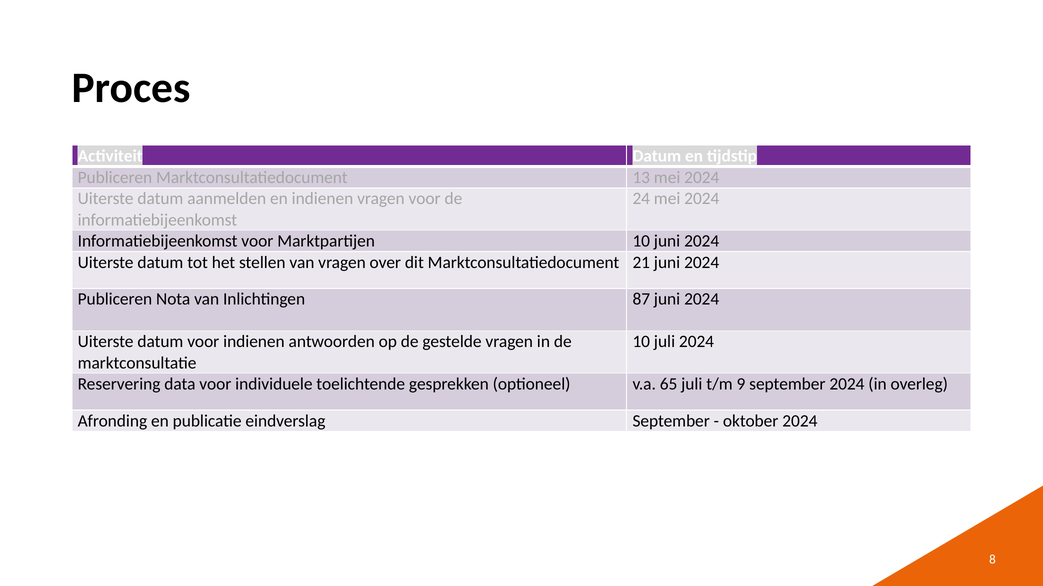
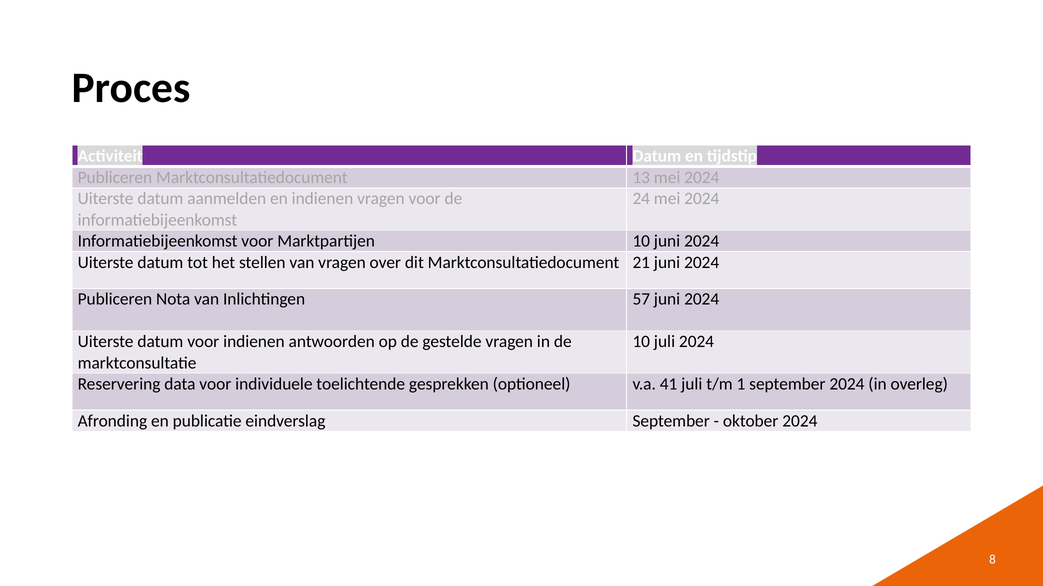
87: 87 -> 57 (641, 299)
65: 65 -> 41 (669, 385)
9: 9 -> 1 (741, 385)
